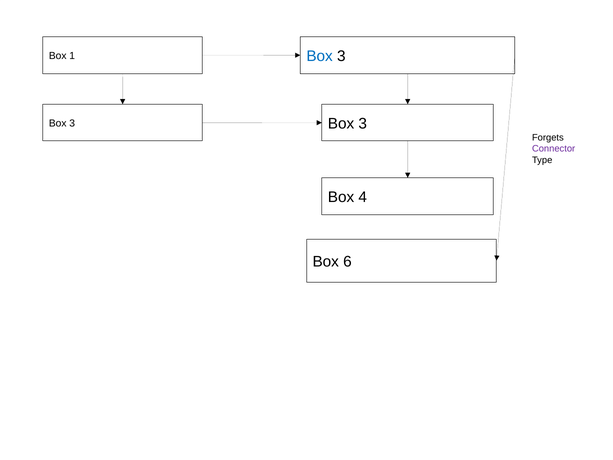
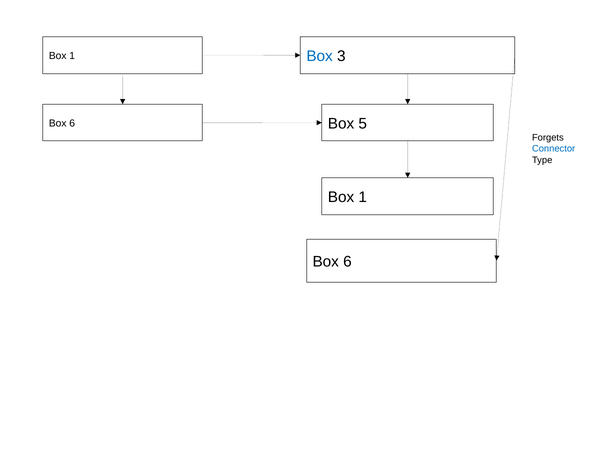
3: 3 -> 5 (363, 124)
3: 3 -> 6 (72, 123)
Connector colour: purple -> blue (554, 149)
4: 4 -> 1 (363, 197)
